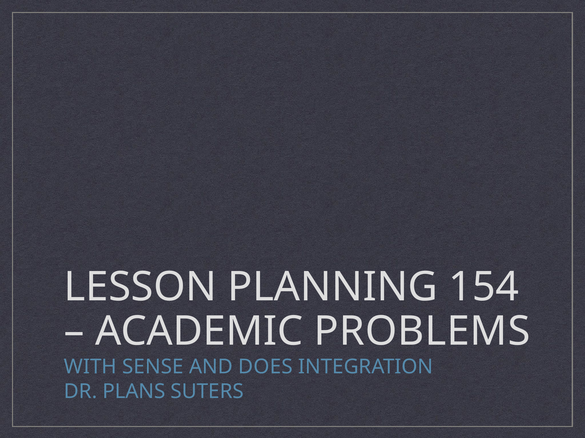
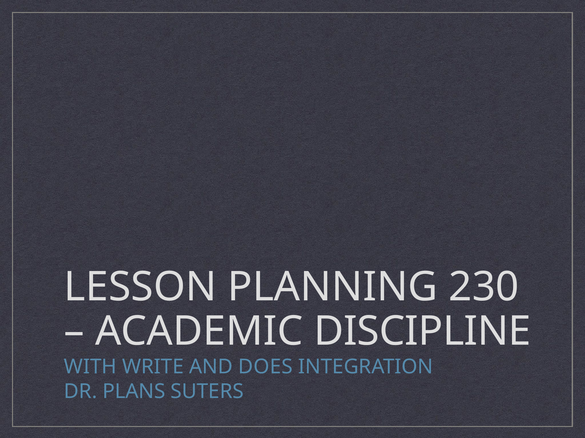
154: 154 -> 230 (484, 287)
PROBLEMS: PROBLEMS -> DISCIPLINE (422, 332)
SENSE: SENSE -> WRITE (153, 367)
